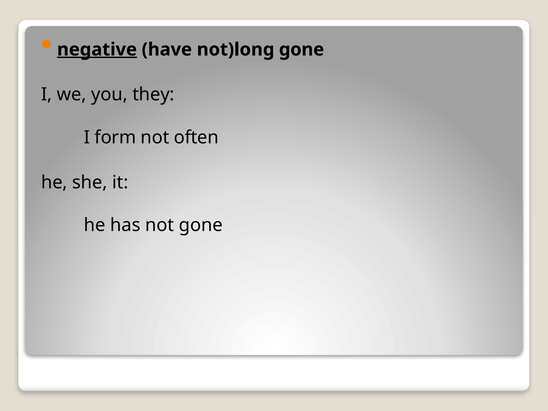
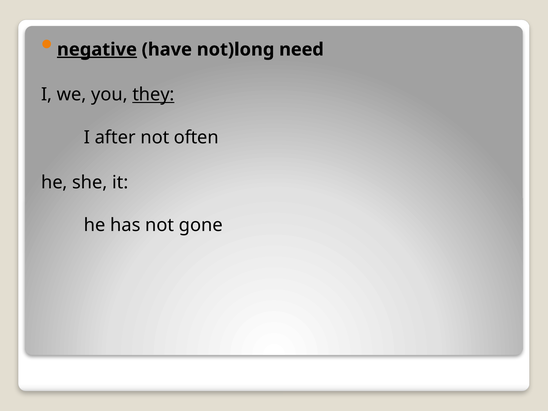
not)long gone: gone -> need (301, 50)
they underline: none -> present (153, 95)
form: form -> after (115, 137)
